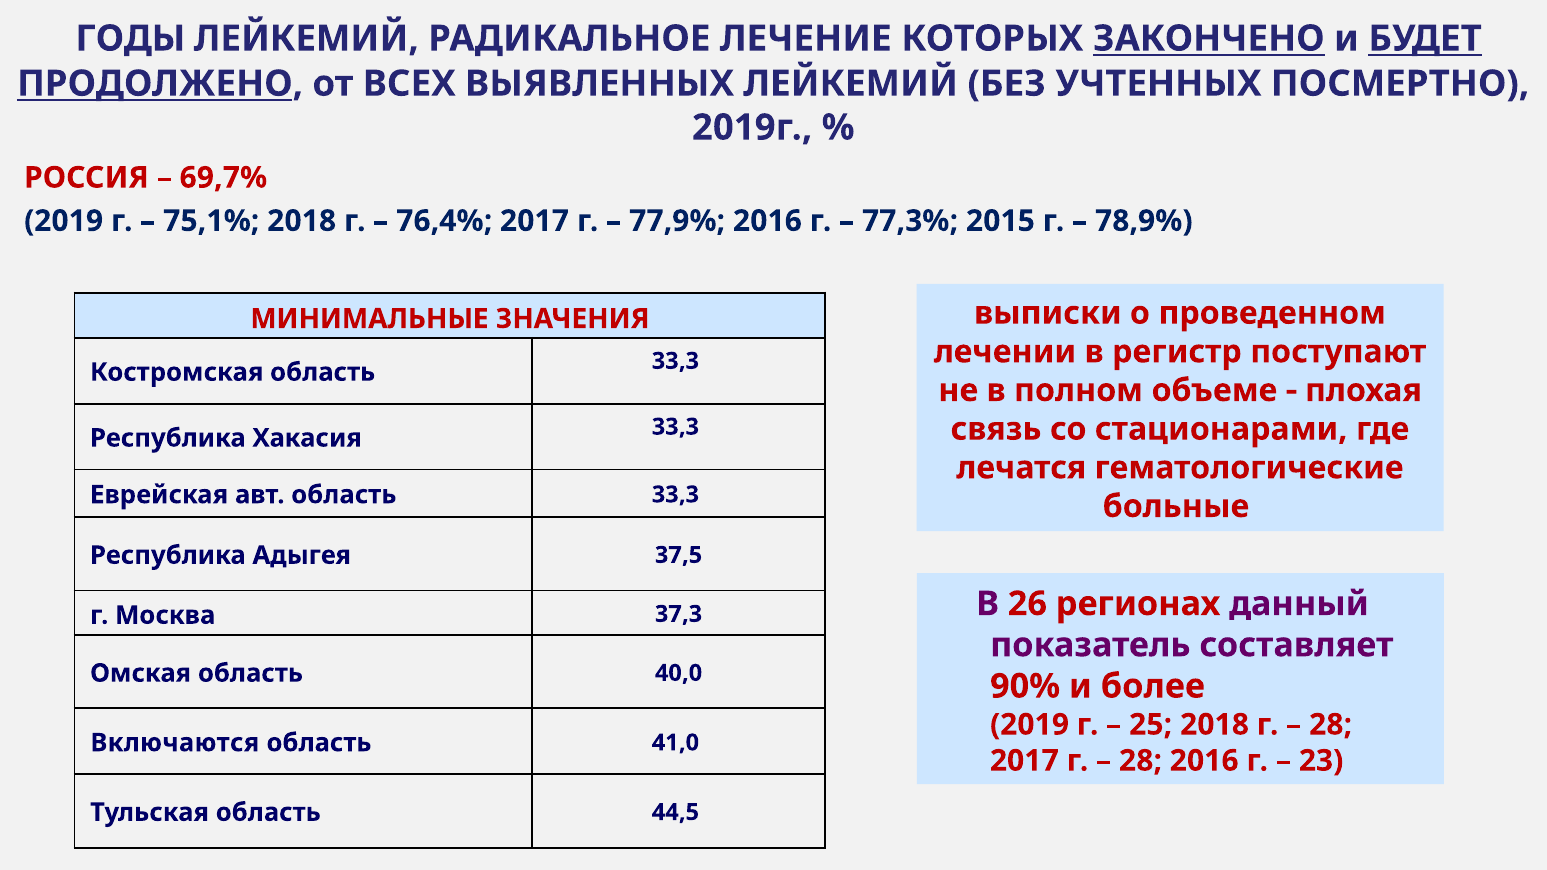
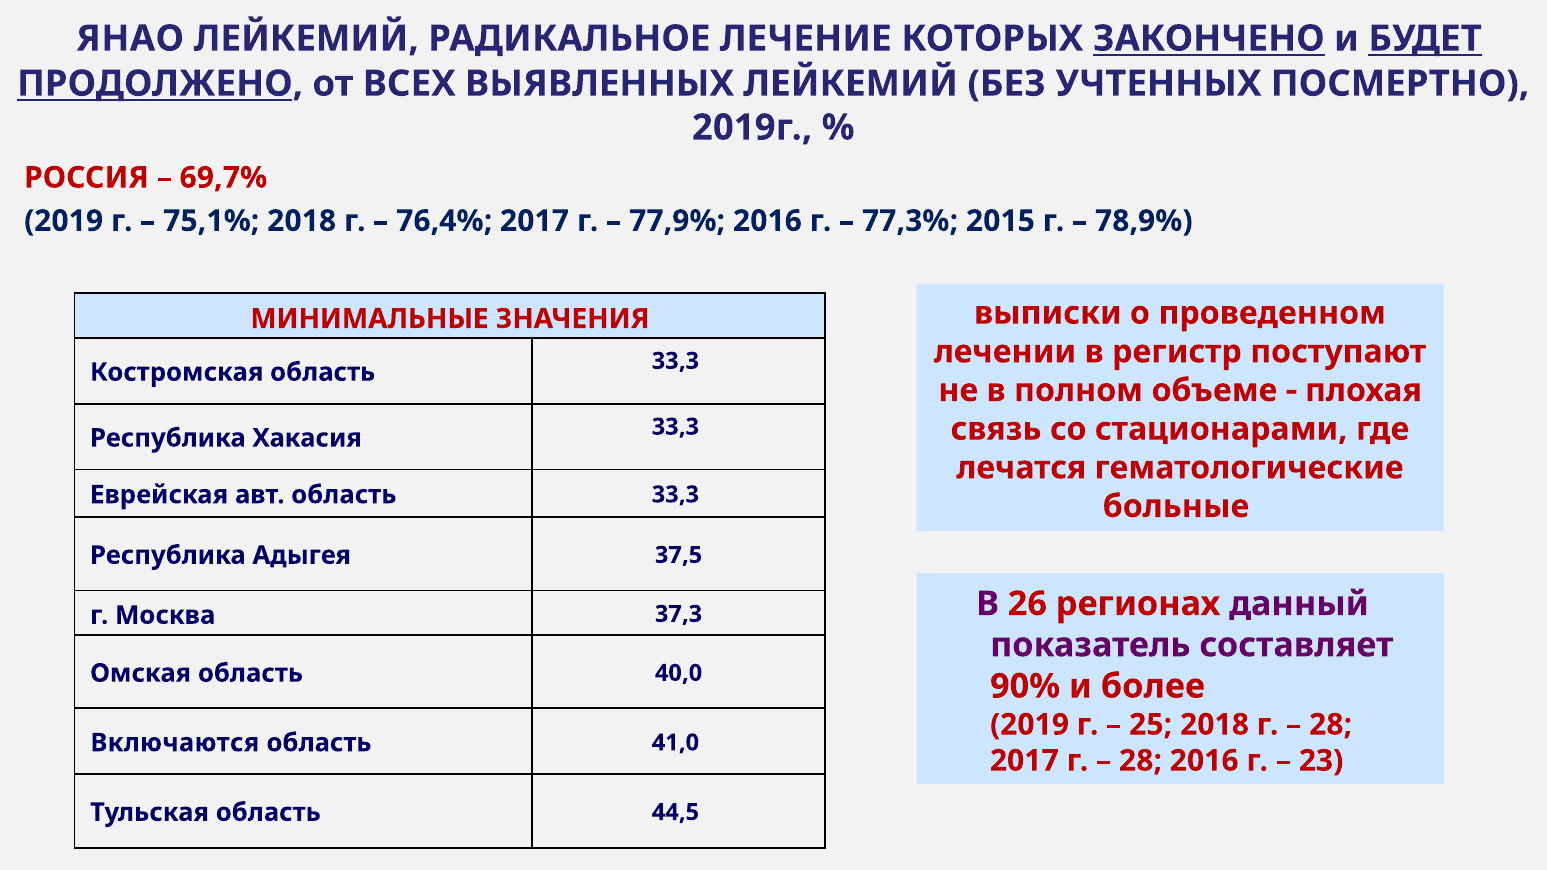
ГОДЫ: ГОДЫ -> ЯНАО (130, 39)
